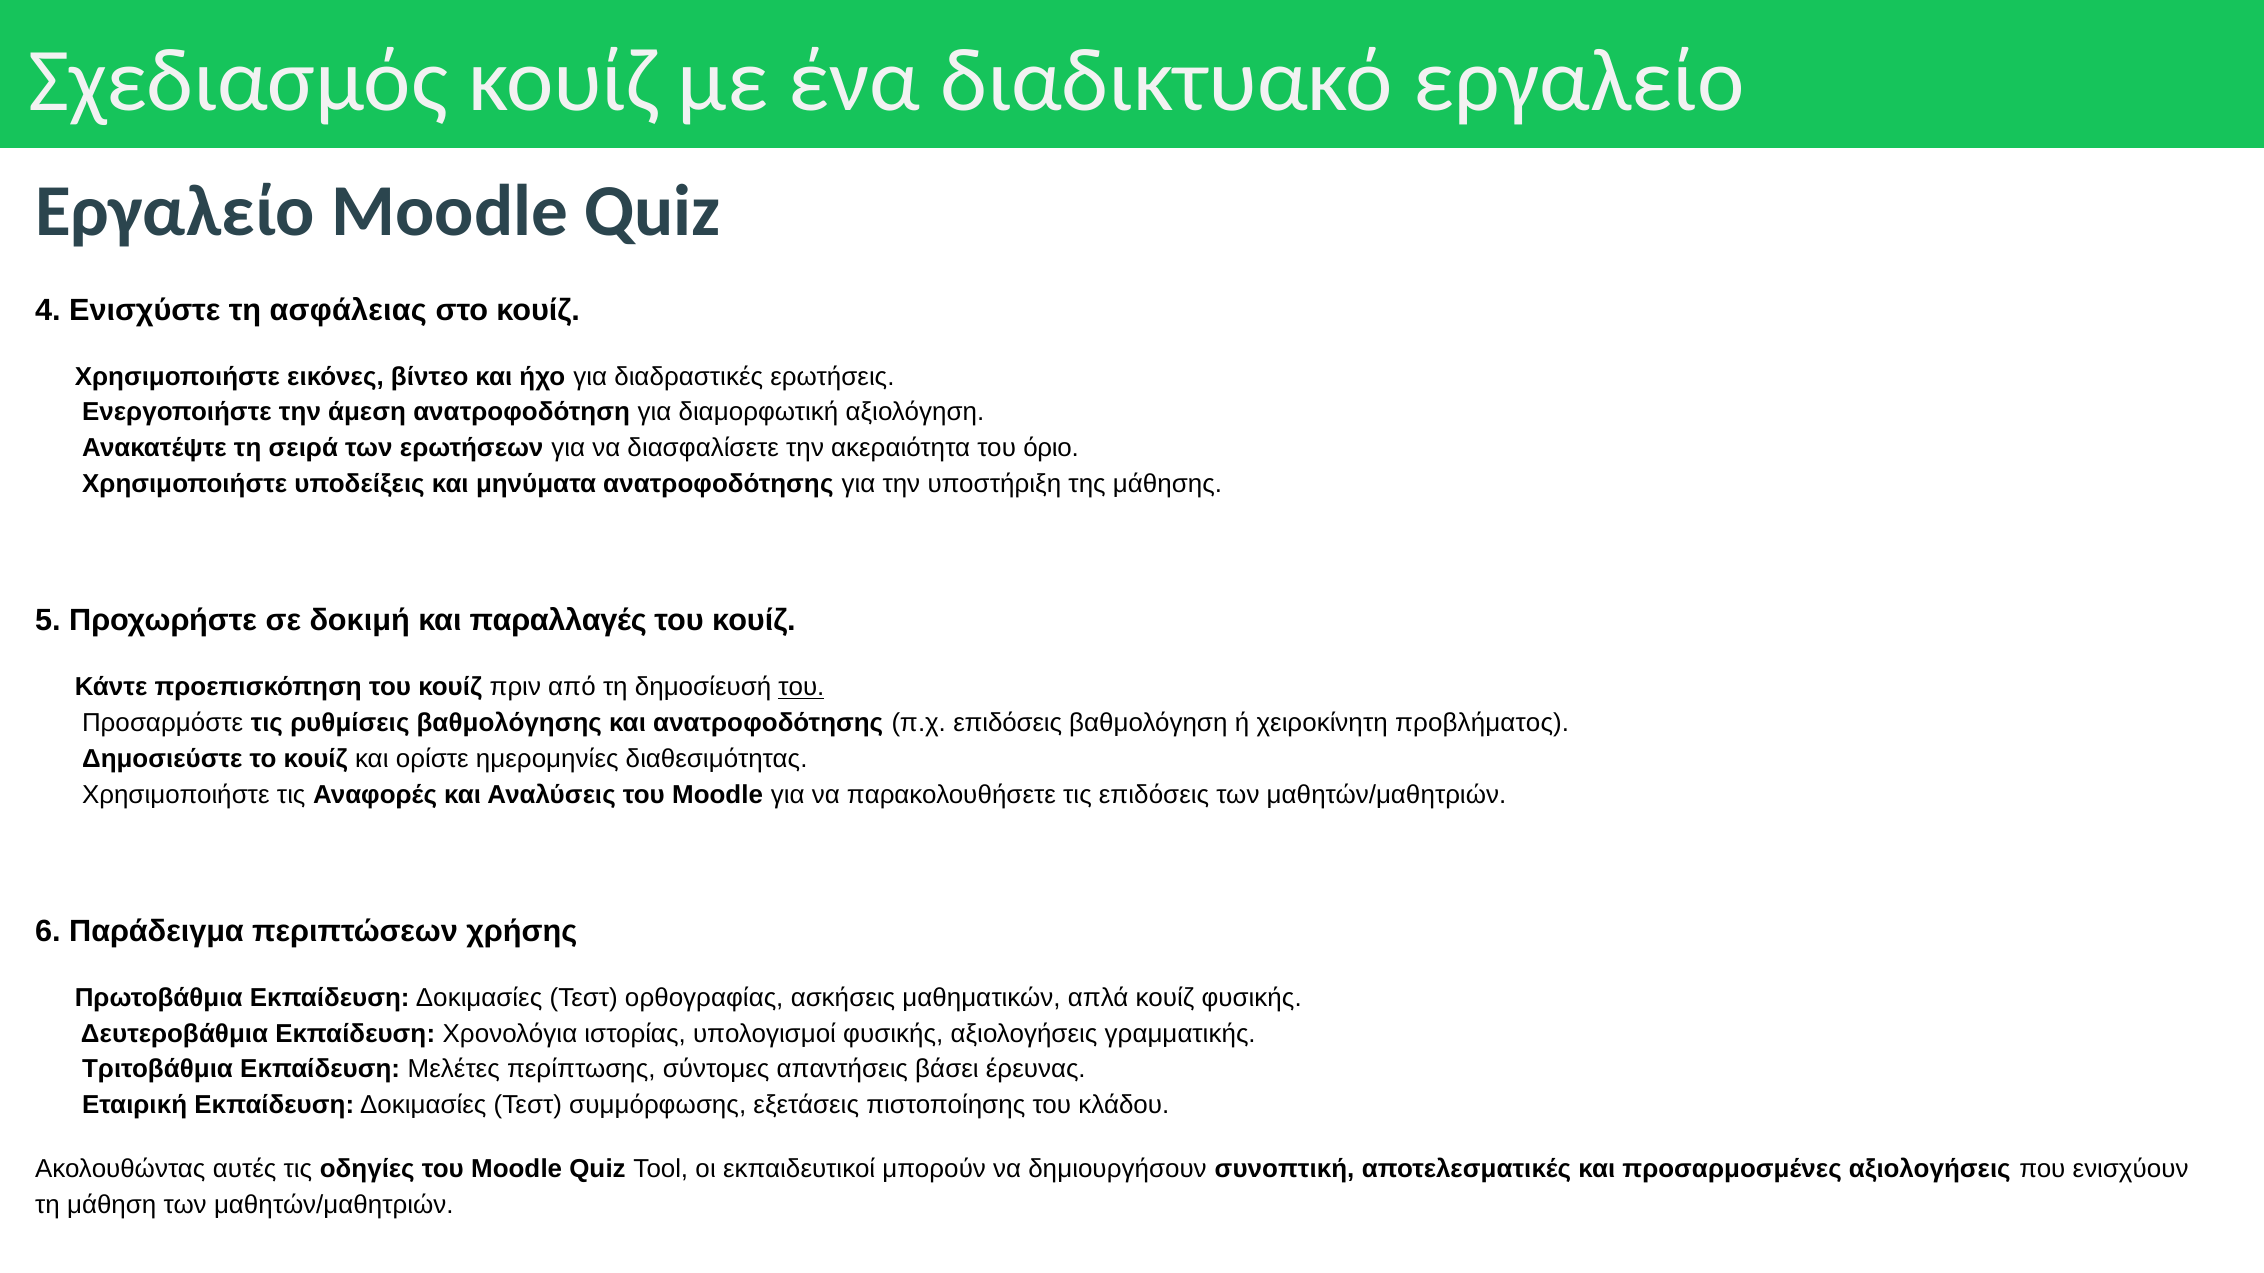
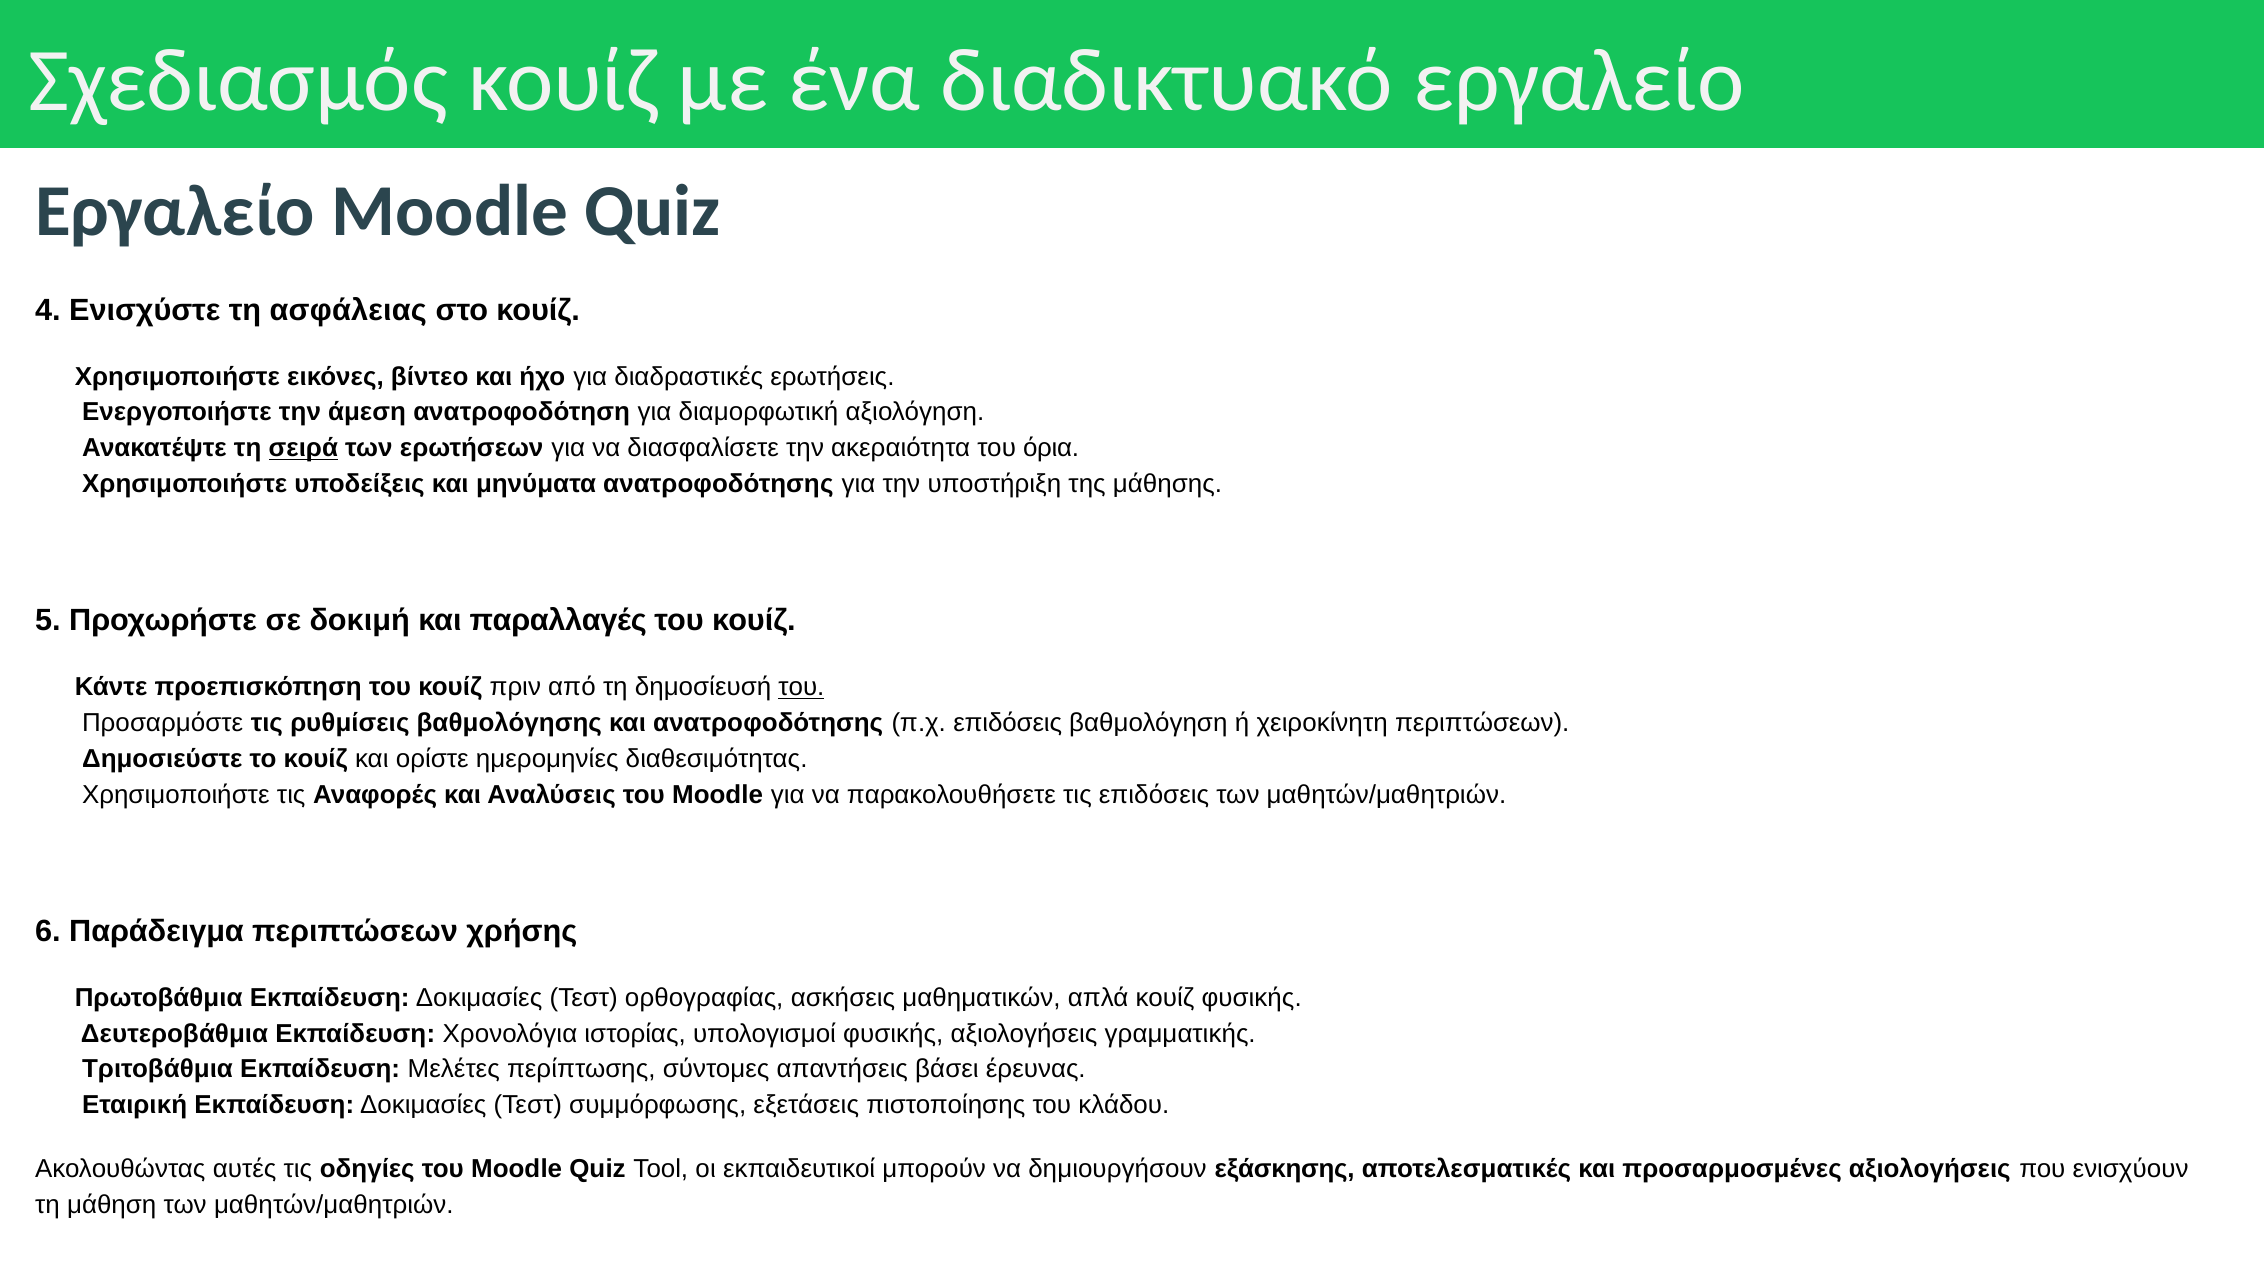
σειρά underline: none -> present (303, 448)
όριο: όριο -> όρια (1051, 448)
χειροκίνητη προβλήματος: προβλήματος -> περιπτώσεων (1482, 723)
συνοπτική: συνοπτική -> εξάσκησης (1285, 1170)
